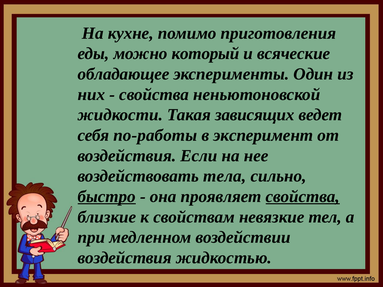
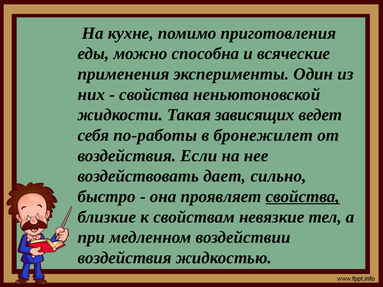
который: который -> способна (205, 54)
обладающее: обладающее -> применения (123, 74)
эксперимент: эксперимент -> бронежилет (263, 135)
тела: тела -> дает (225, 176)
быстро underline: present -> none (107, 197)
